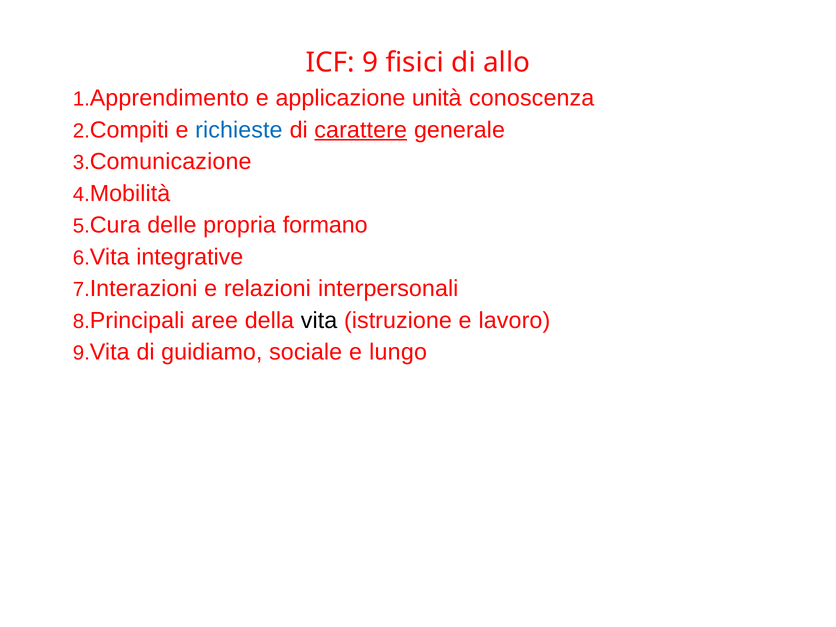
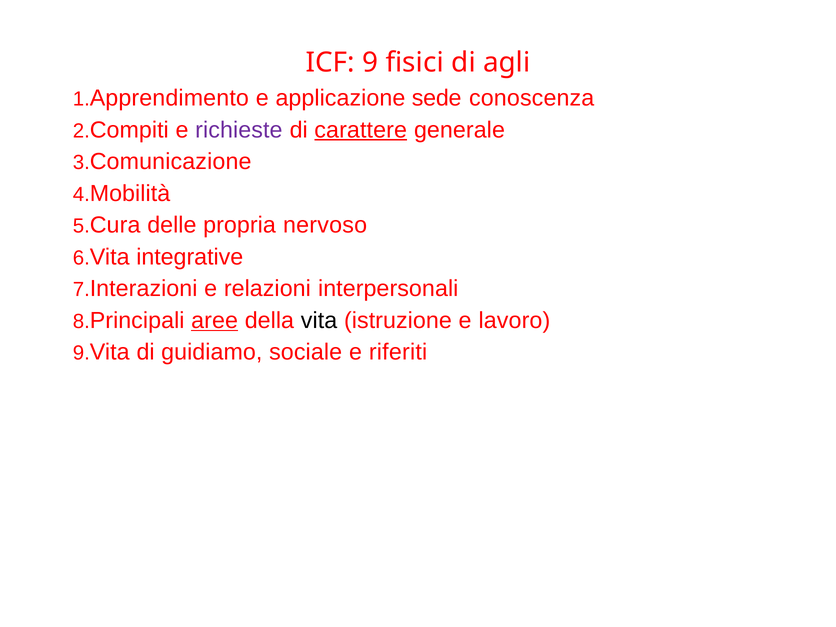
allo: allo -> agli (507, 63)
unità: unità -> sede (437, 98)
richieste colour: blue -> purple (239, 130)
formano: formano -> nervoso (325, 225)
aree underline: none -> present (215, 320)
lungo: lungo -> riferiti (398, 352)
